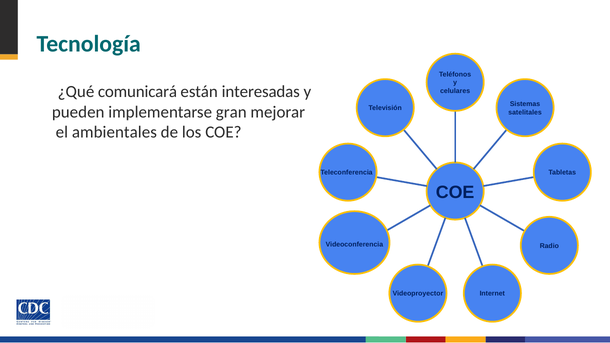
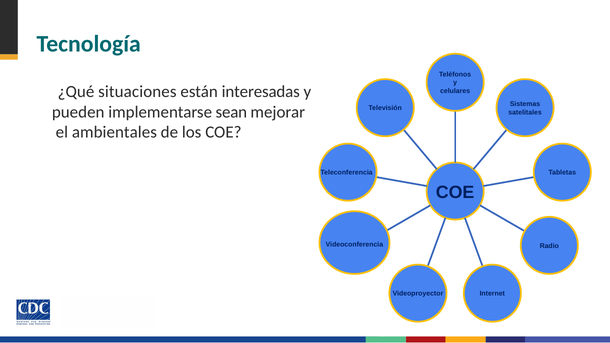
comunicará: comunicará -> situaciones (137, 92)
gran: gran -> sean (231, 112)
